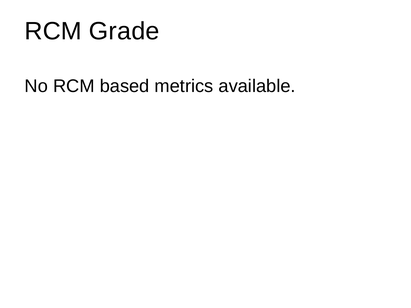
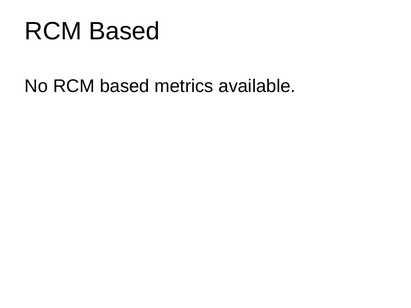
Grade: Grade -> Based (124, 31)
